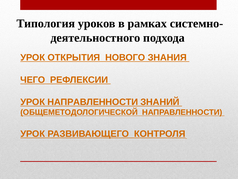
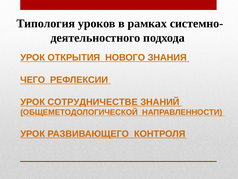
УРОК НАПРАВЛЕННОСТИ: НАПРАВЛЕННОСТИ -> СОТРУДНИЧЕСТВЕ (93, 102)
